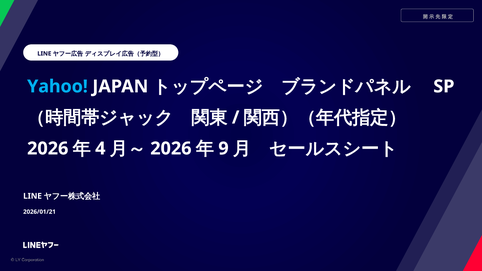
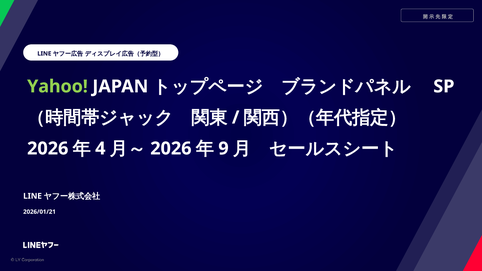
Yahoo colour: light blue -> light green (57, 86)
